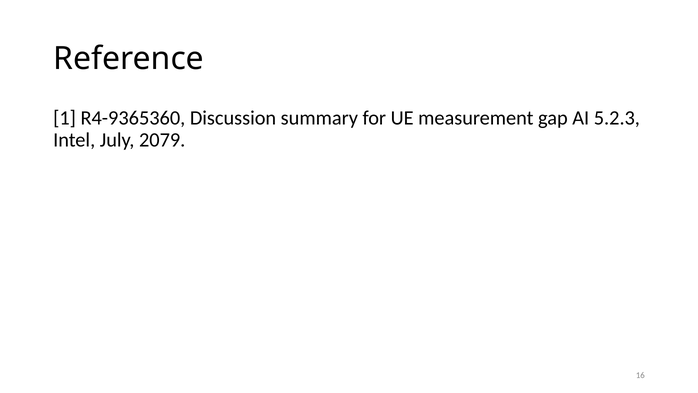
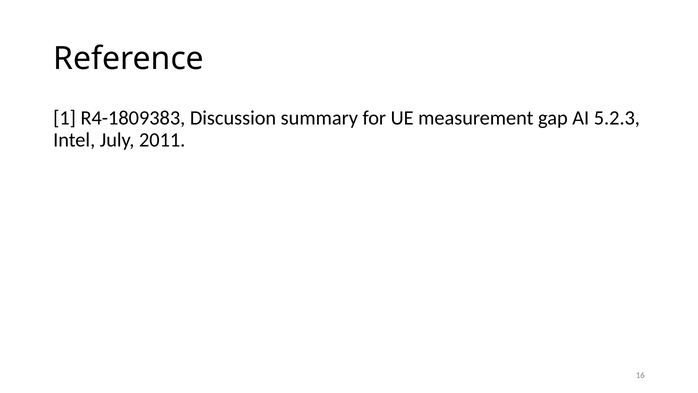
R4-9365360: R4-9365360 -> R4-1809383 (133, 118)
2079: 2079 -> 2011 (162, 140)
